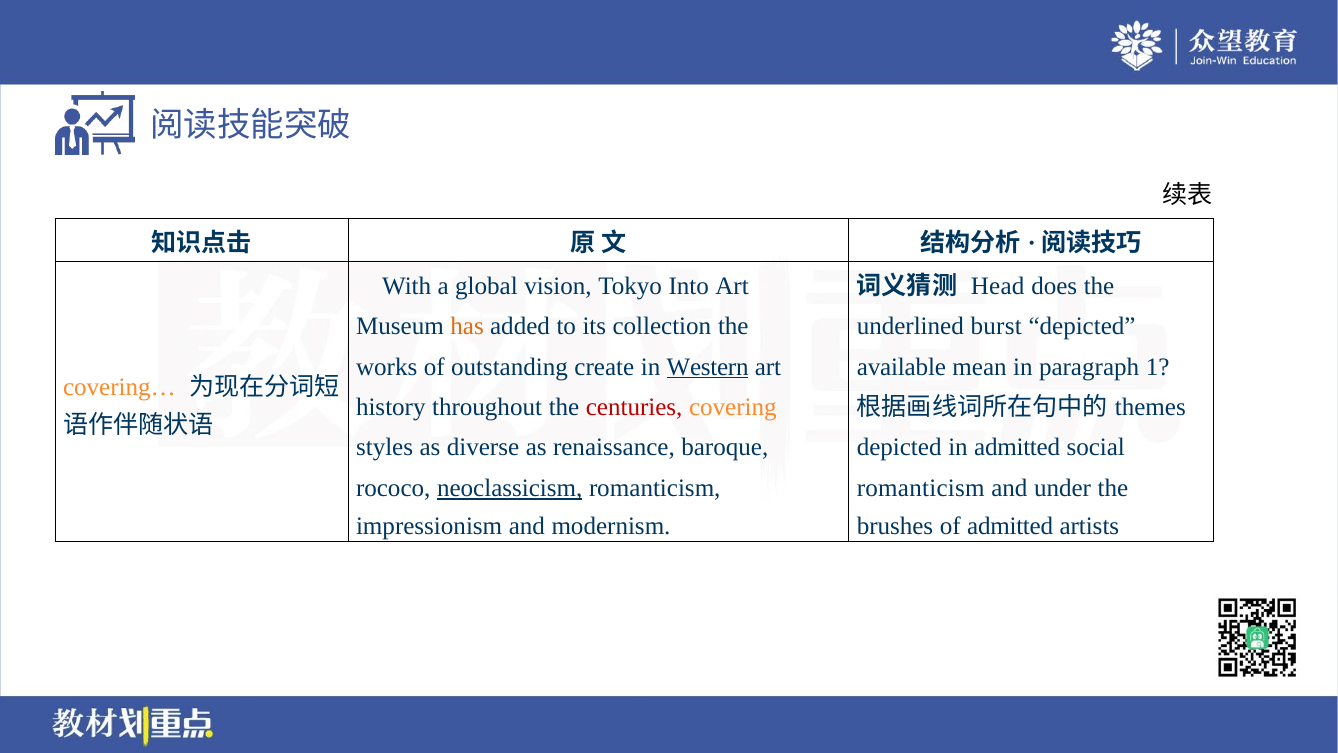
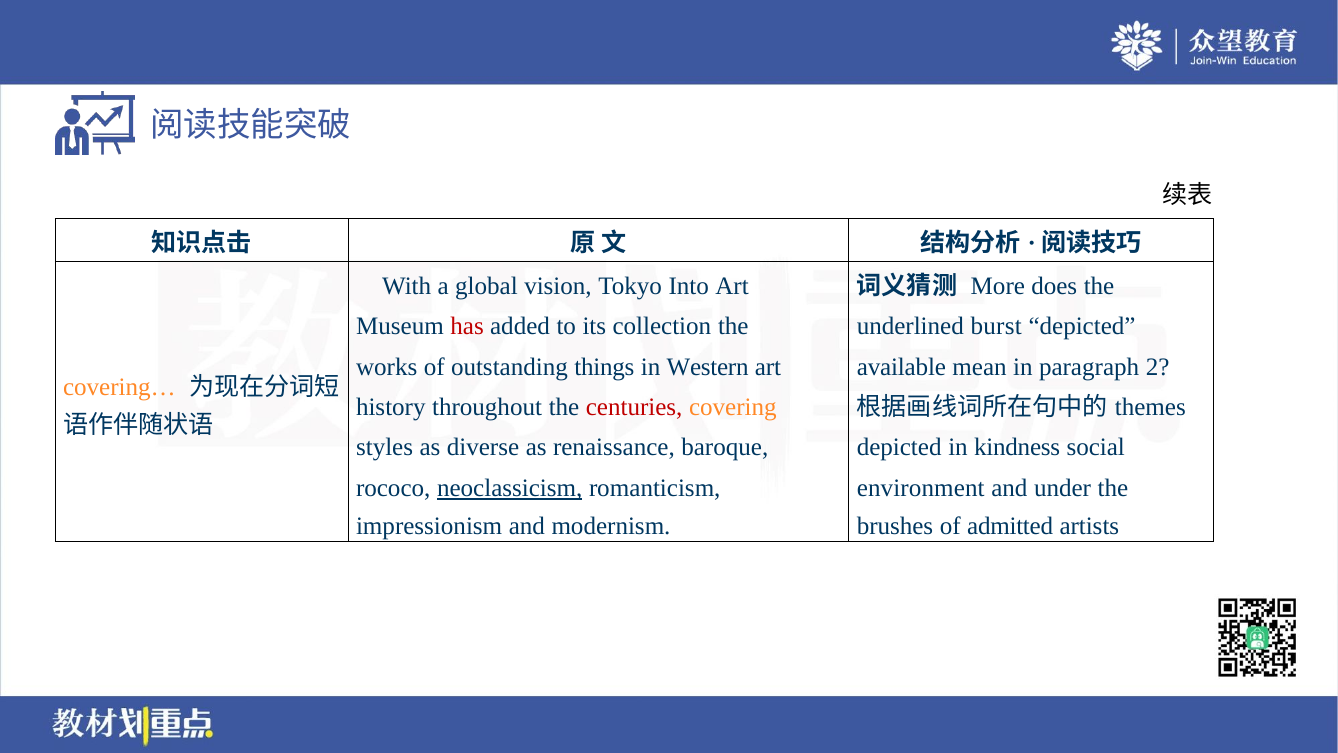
Head: Head -> More (998, 286)
has colour: orange -> red (467, 326)
create: create -> things (604, 367)
Western underline: present -> none (708, 367)
1: 1 -> 2 (1158, 367)
in admitted: admitted -> kindness (1017, 447)
romanticism: romanticism -> environment (921, 488)
